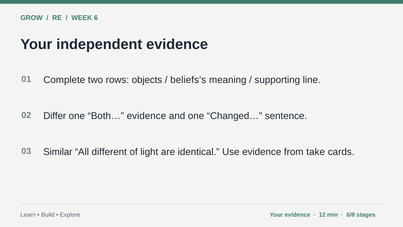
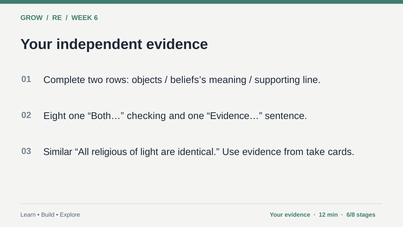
Differ: Differ -> Eight (55, 116)
Both… evidence: evidence -> checking (146, 116)
Changed…: Changed… -> Evidence… (235, 116)
different: different -> religious (109, 152)
